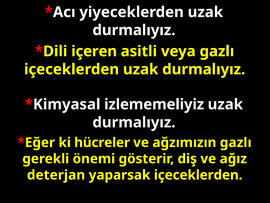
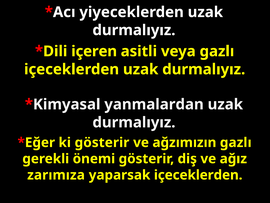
izlememeliyiz: izlememeliyiz -> yanmalardan (154, 104)
ki hücreler: hücreler -> gösterir (102, 142)
deterjan: deterjan -> zarımıza (56, 175)
